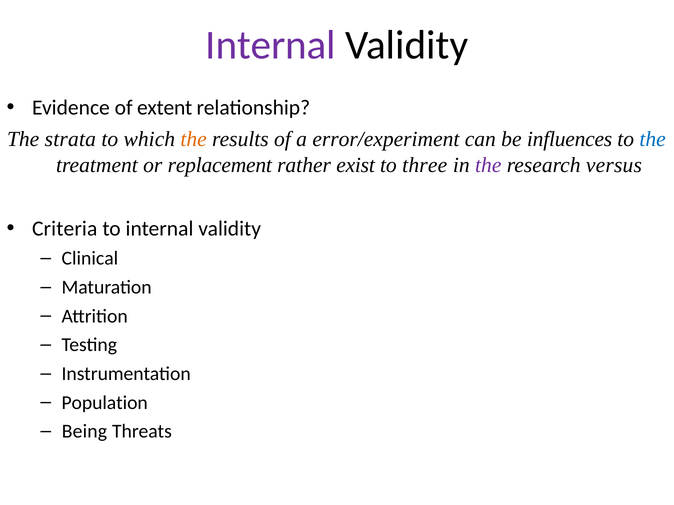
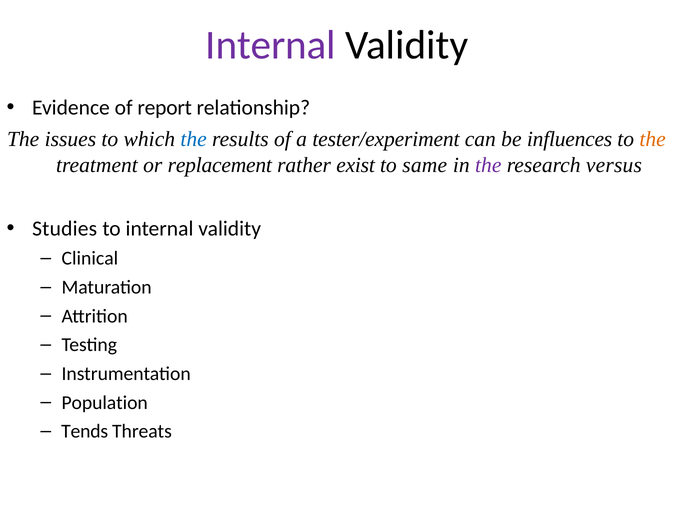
extent: extent -> report (165, 108)
strata: strata -> issues (70, 139)
the colour: orange -> blue (194, 139)
error/experiment: error/experiment -> tester/experiment (386, 139)
the colour: blue -> orange (653, 139)
three: three -> same (425, 165)
Criteria: Criteria -> Studies (65, 229)
Being: Being -> Tends (85, 432)
